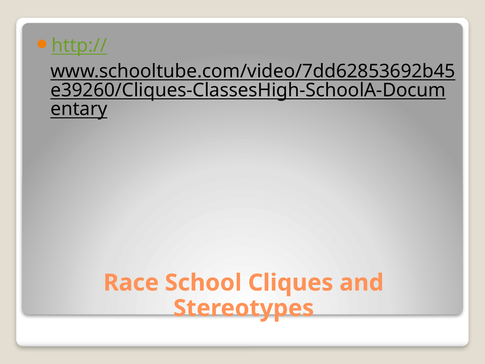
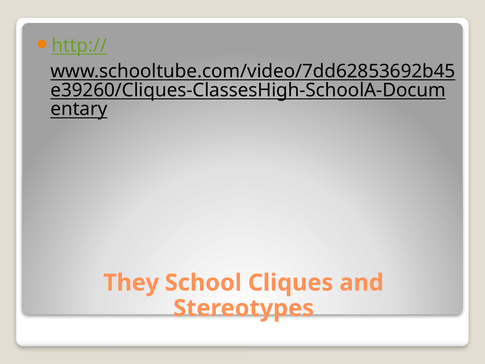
Race: Race -> They (131, 283)
